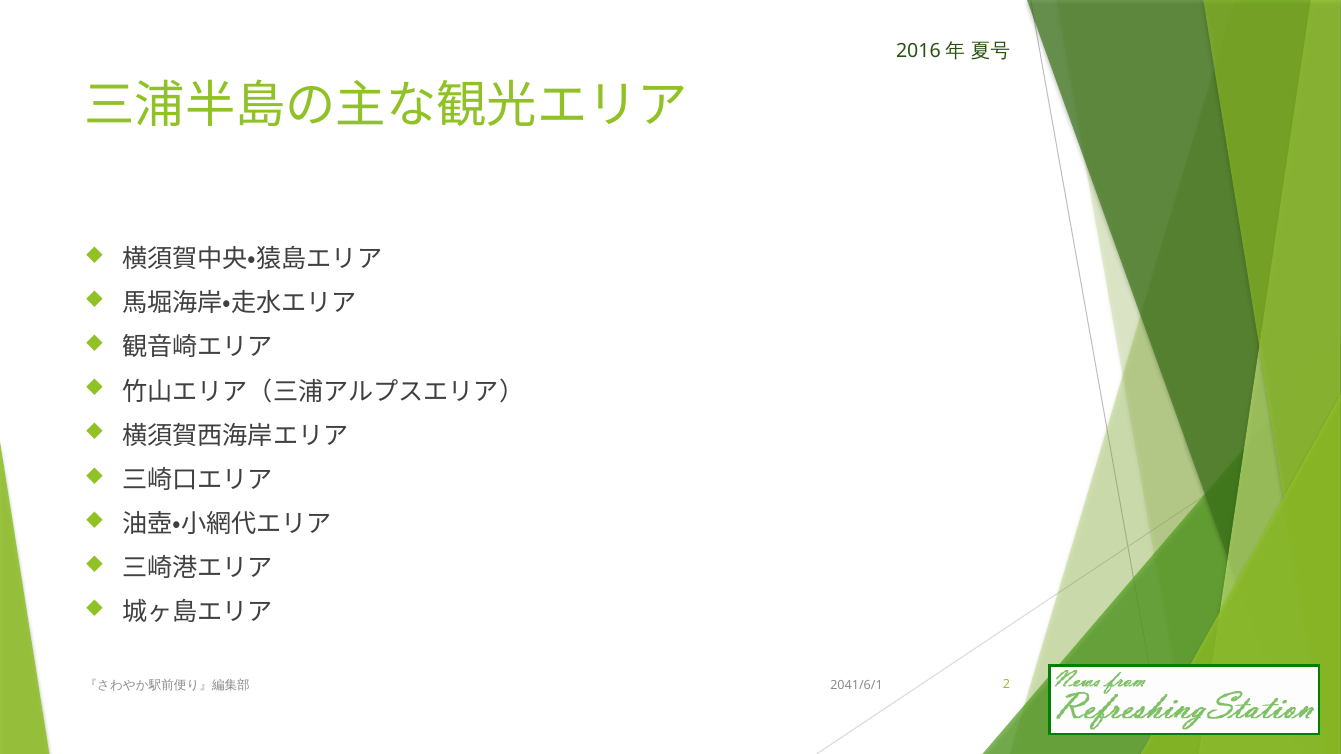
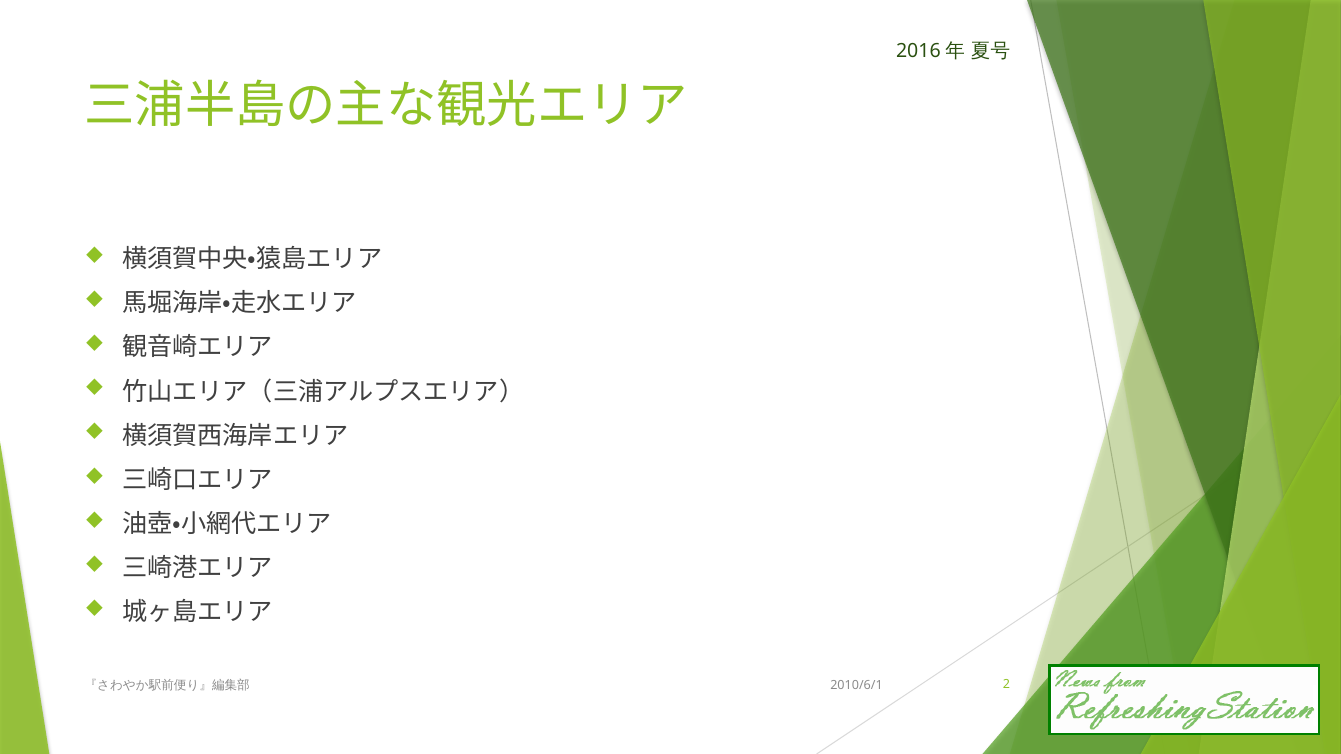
2041/6/1: 2041/6/1 -> 2010/6/1 (856, 685)
